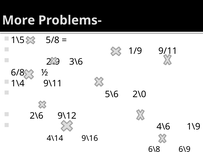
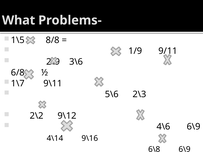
More: More -> What (19, 20)
5/8: 5/8 -> 8/8 (53, 40)
1\4: 1\4 -> 1\7 (18, 84)
2\0: 2\0 -> 2\3 (139, 94)
2\6: 2\6 -> 2\2 (37, 116)
4\6 1\9: 1\9 -> 6\9 (194, 127)
